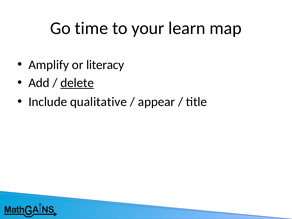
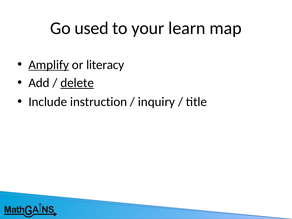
time: time -> used (92, 28)
Amplify underline: none -> present (49, 65)
qualitative: qualitative -> instruction (99, 102)
appear: appear -> inquiry (157, 102)
